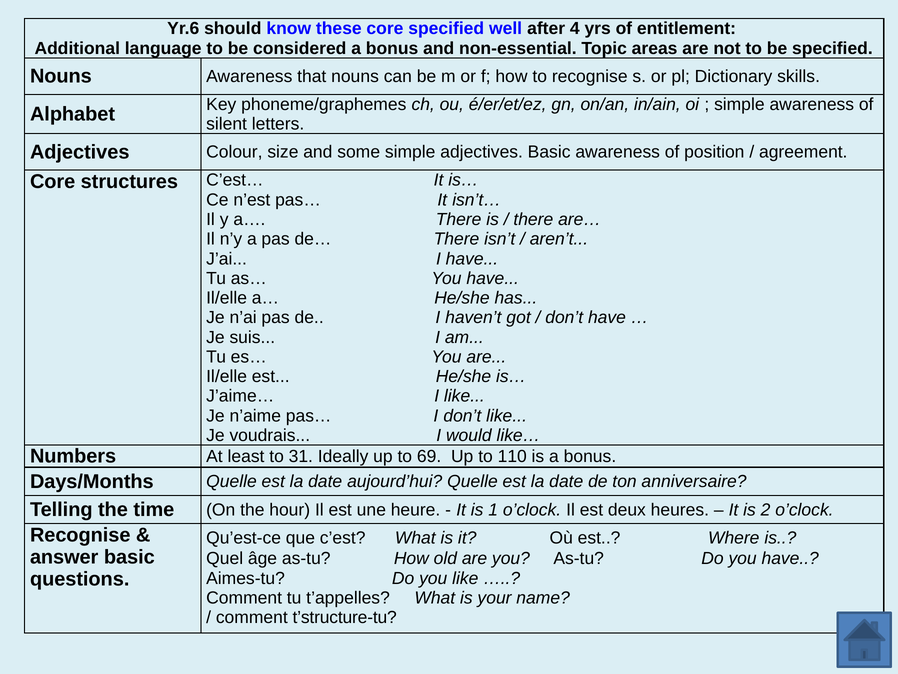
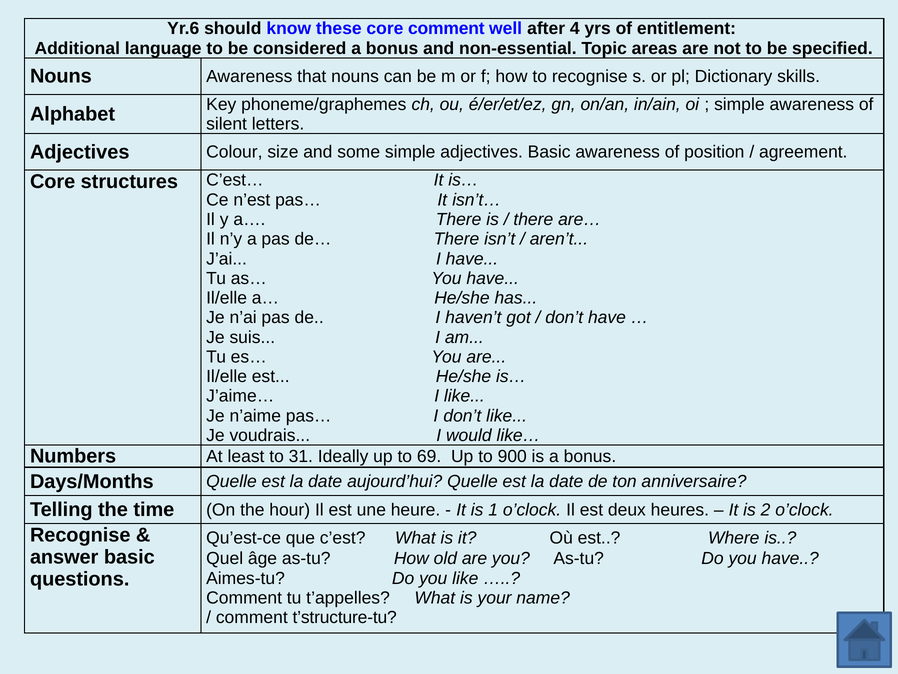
core specified: specified -> comment (446, 29)
110: 110 -> 900 (512, 456)
